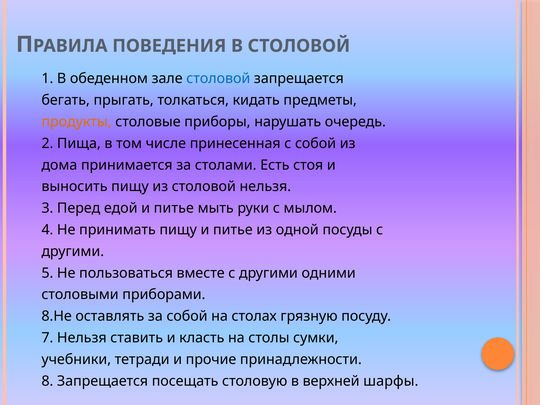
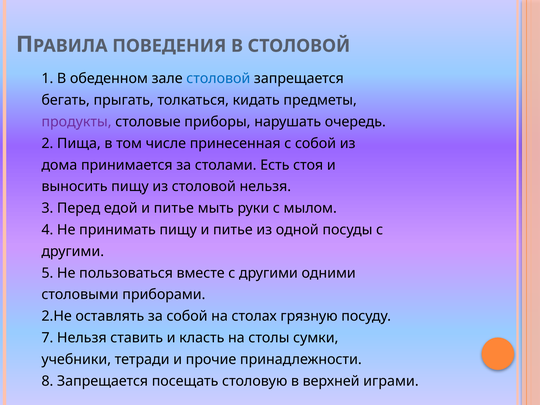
продукты colour: orange -> purple (77, 122)
8.Не: 8.Не -> 2.Не (57, 316)
шарфы: шарфы -> играми (391, 381)
